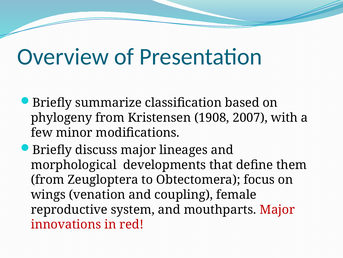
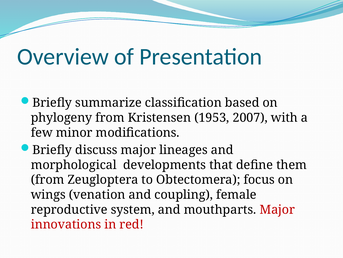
1908: 1908 -> 1953 (212, 117)
